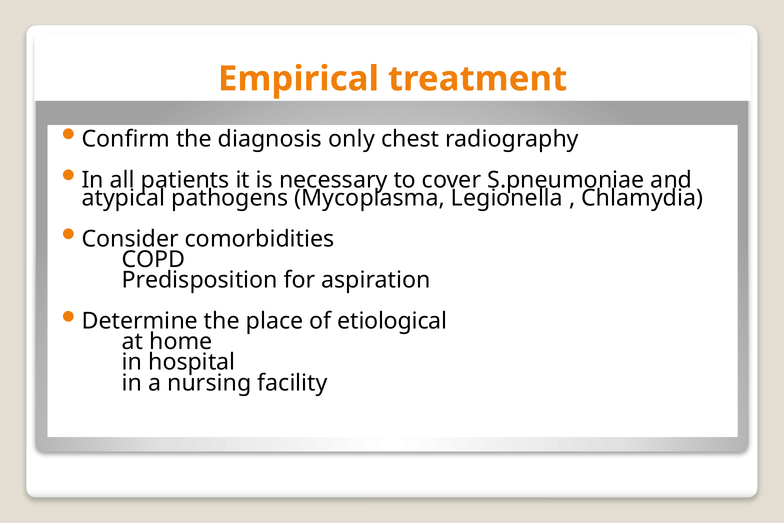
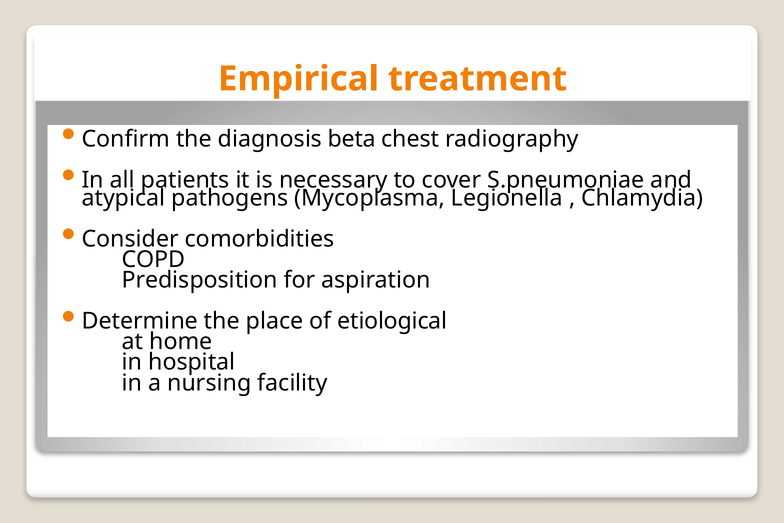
only: only -> beta (352, 139)
